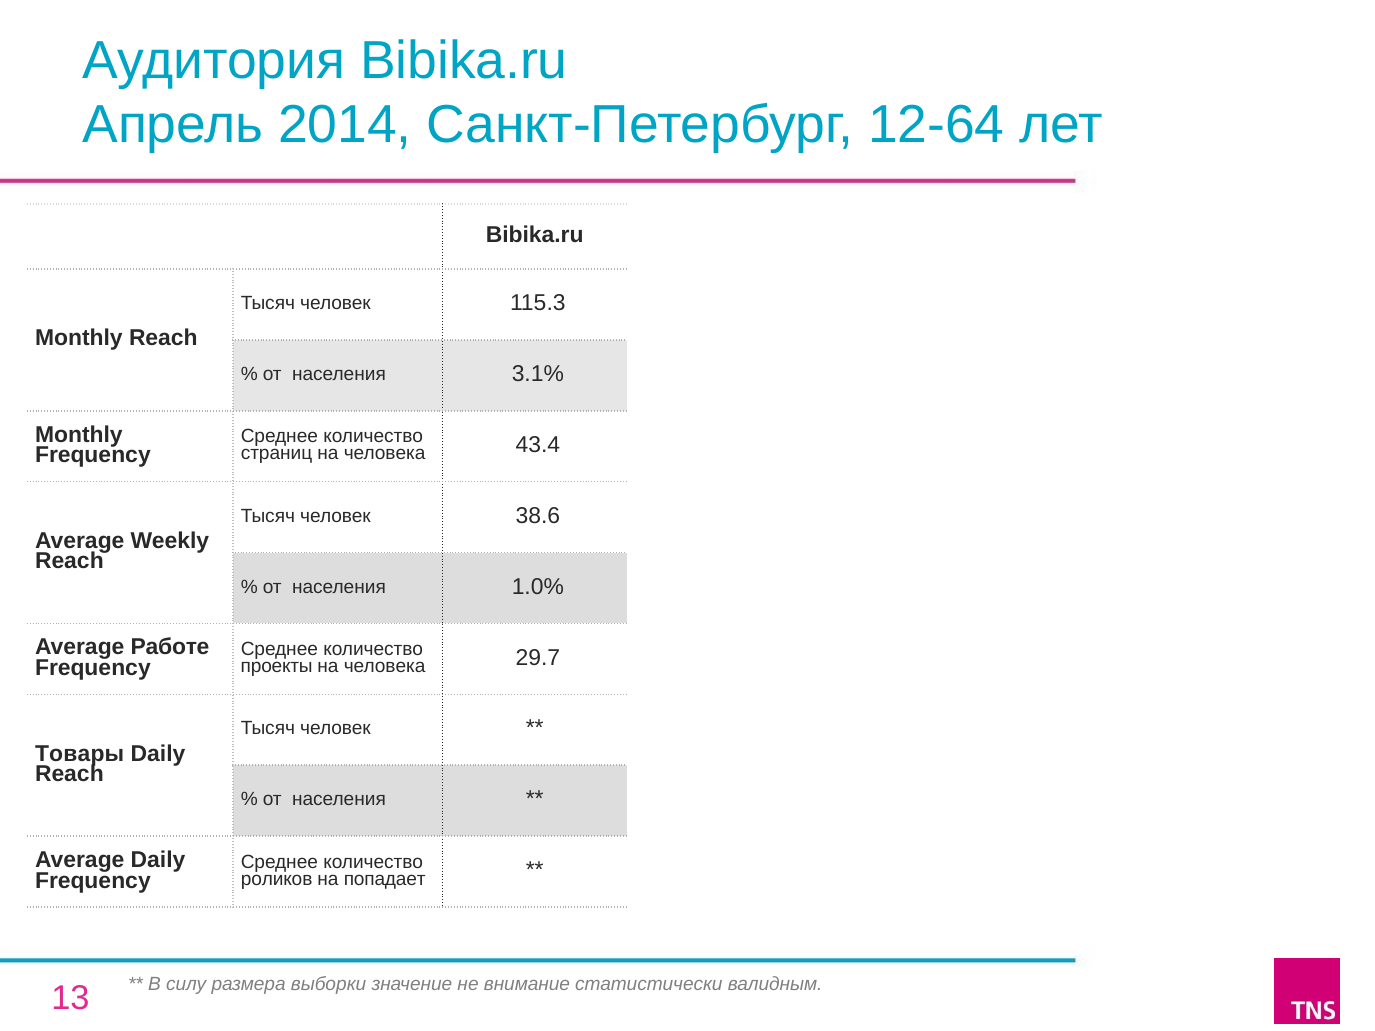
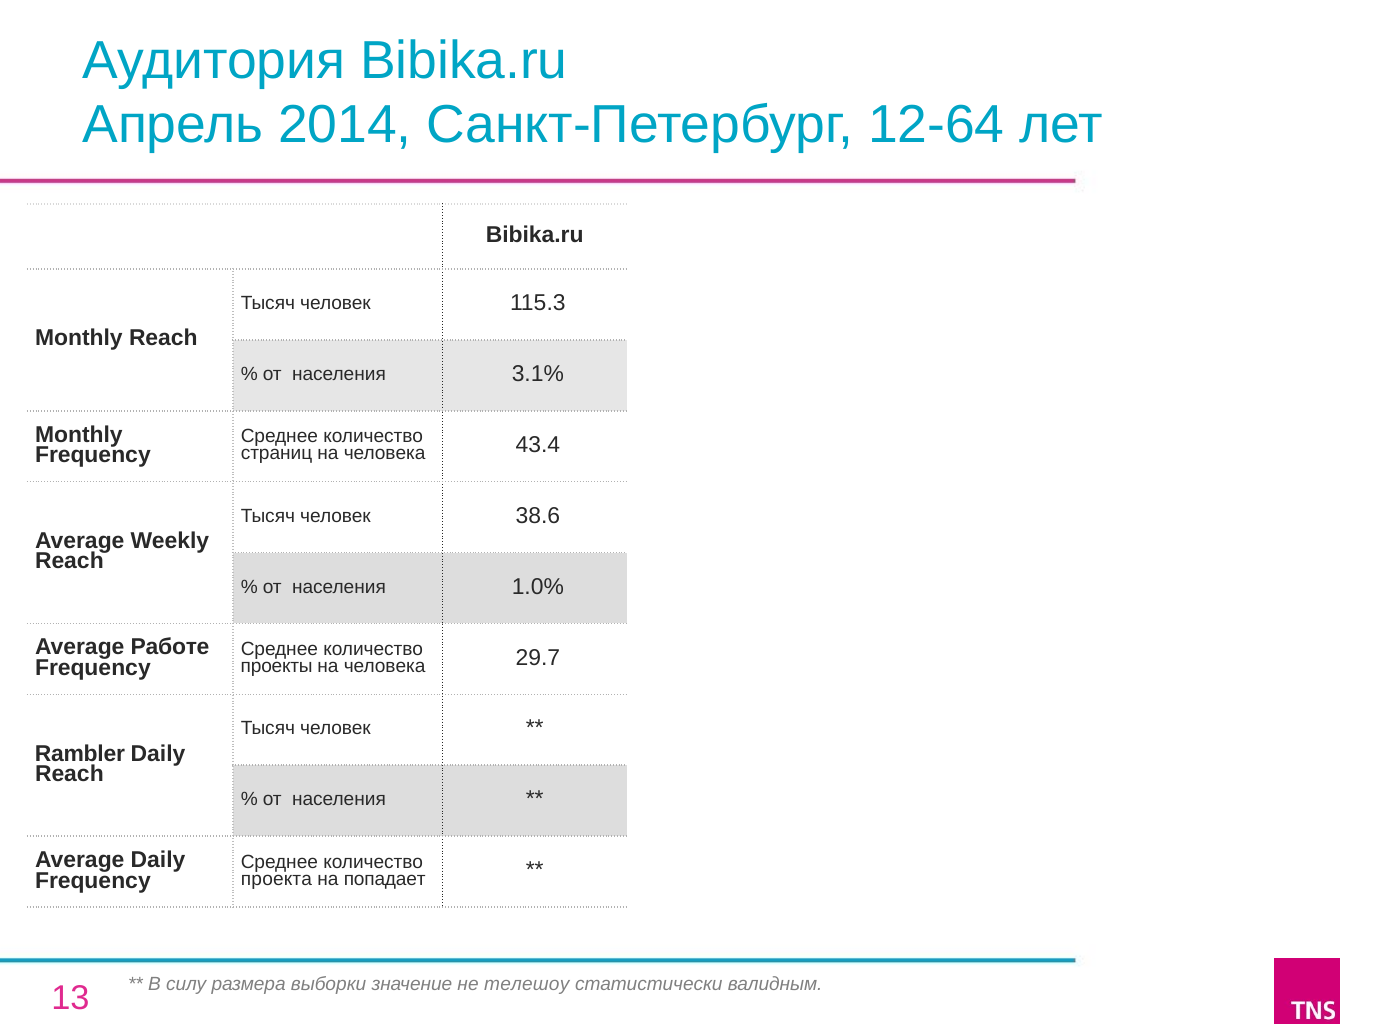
Товары: Товары -> Rambler (80, 754)
роликов: роликов -> проекта (276, 879)
внимание: внимание -> телешоу (527, 984)
